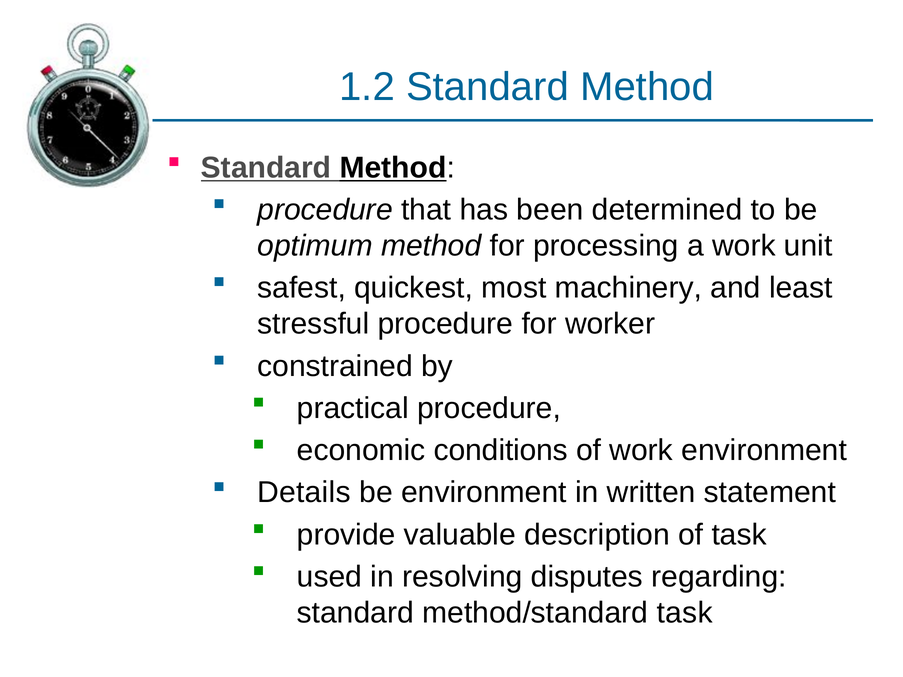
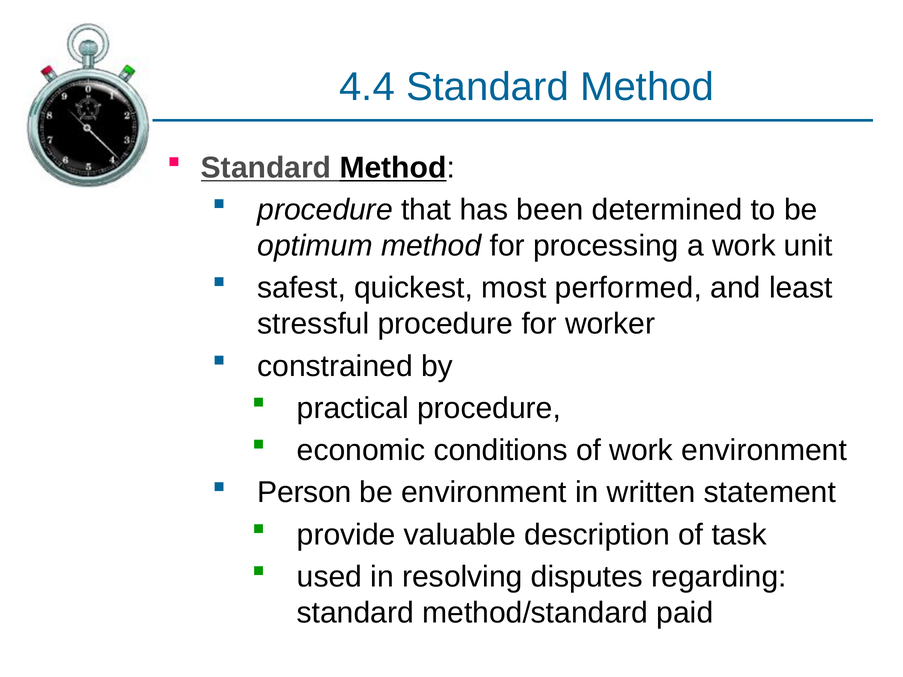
1.2: 1.2 -> 4.4 (367, 87)
machinery: machinery -> performed (628, 288)
Details: Details -> Person (304, 493)
method/standard task: task -> paid (685, 613)
